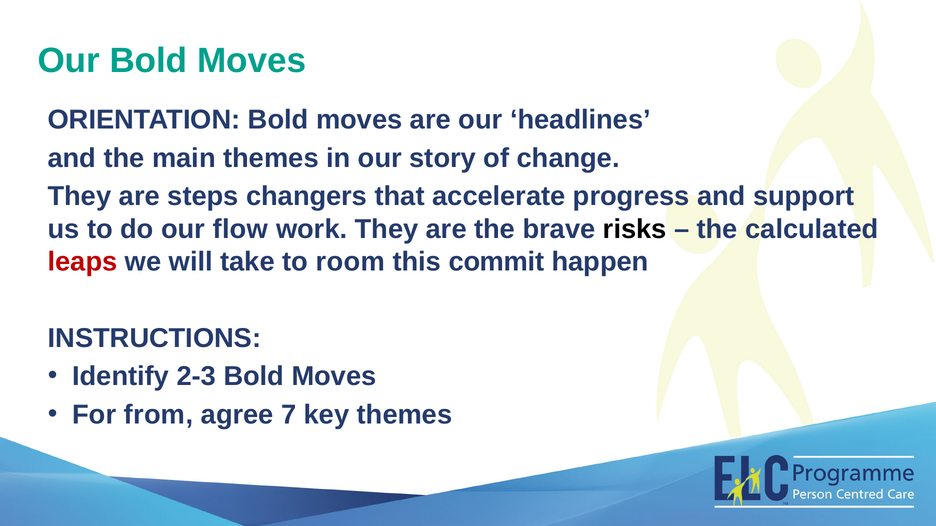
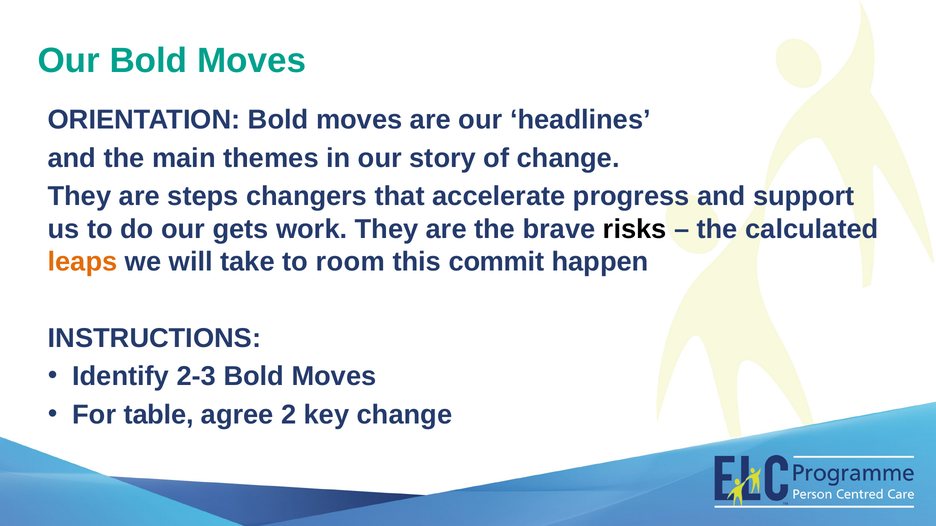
flow: flow -> gets (241, 229)
leaps colour: red -> orange (83, 262)
from: from -> table (159, 415)
7: 7 -> 2 (289, 415)
key themes: themes -> change (405, 415)
